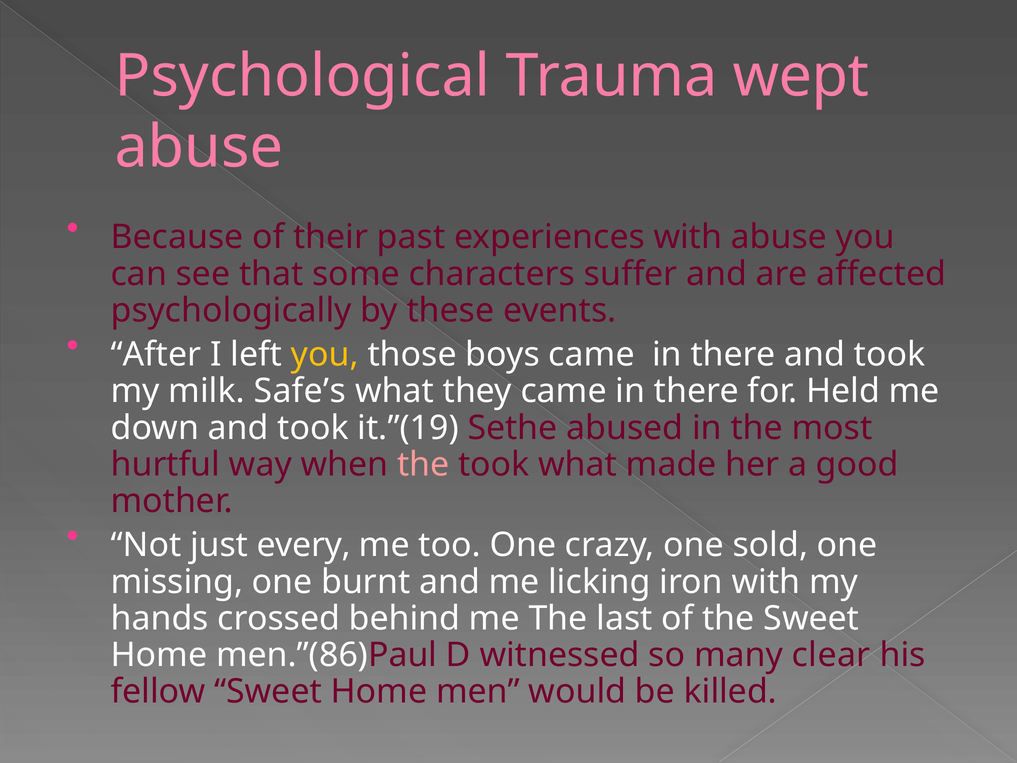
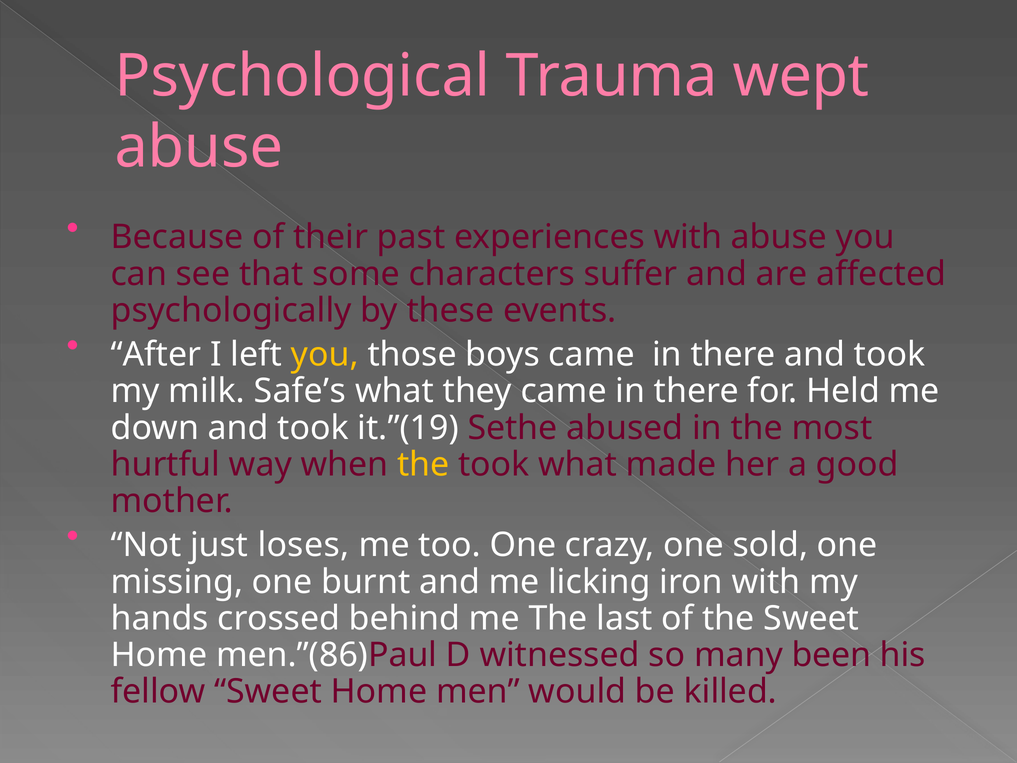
the colour: pink -> yellow (423, 464)
every: every -> loses (303, 545)
clear: clear -> been (831, 655)
